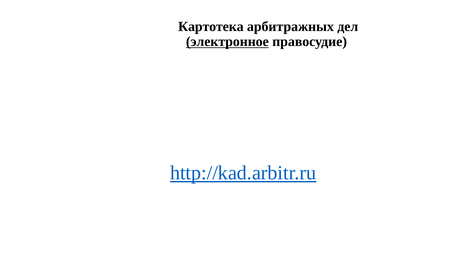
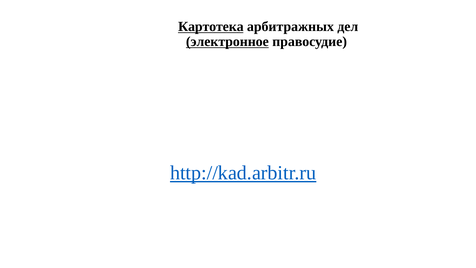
Картотека underline: none -> present (211, 27)
